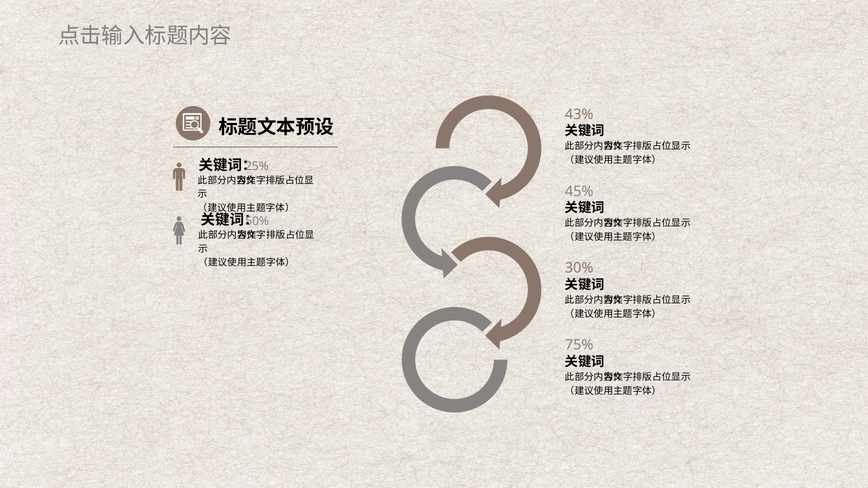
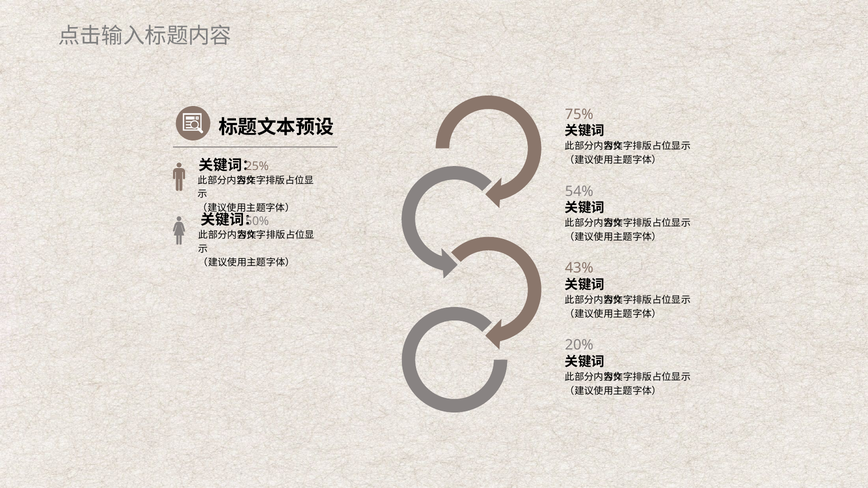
43%: 43% -> 75% (579, 114)
45%: 45% -> 54% (579, 191)
30%: 30% -> 43% (579, 268)
75%: 75% -> 20% (579, 345)
